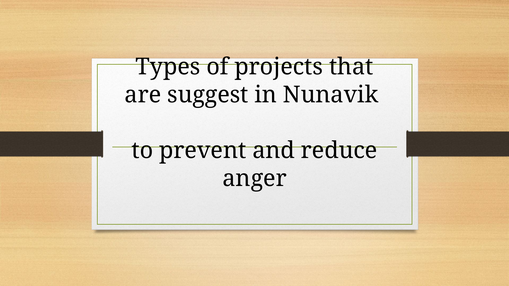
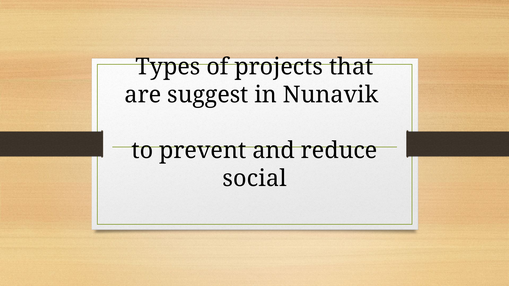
anger: anger -> social (255, 179)
